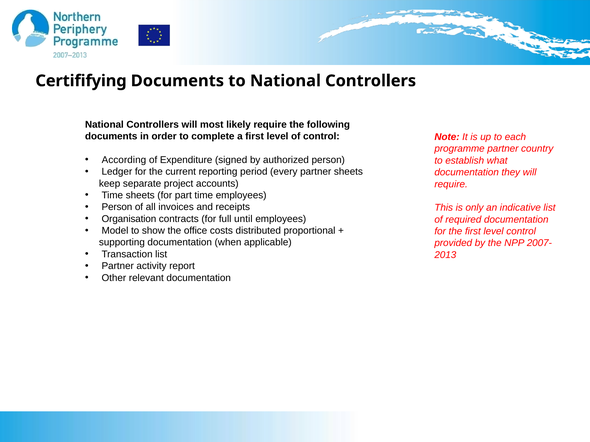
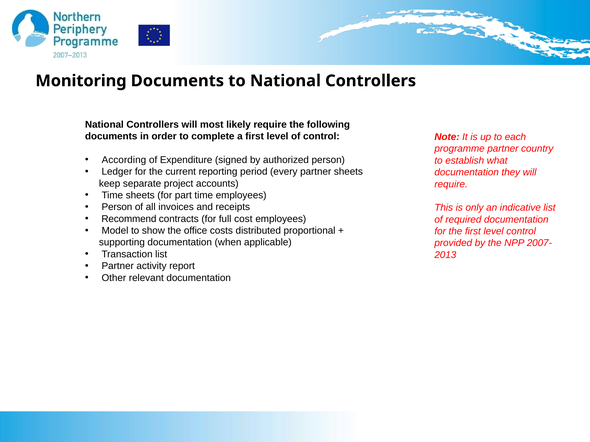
Certififying: Certififying -> Monitoring (81, 81)
Organisation: Organisation -> Recommend (129, 219)
until: until -> cost (243, 219)
